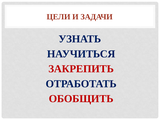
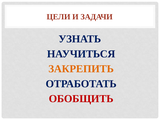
ЗАКРЕПИТЬ colour: red -> orange (81, 69)
